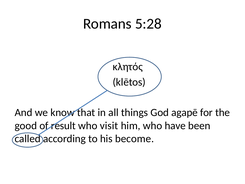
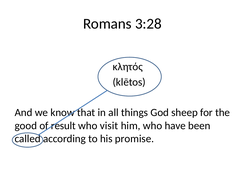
5:28: 5:28 -> 3:28 (148, 24)
agapē: agapē -> sheep (185, 112)
become: become -> promise (135, 139)
